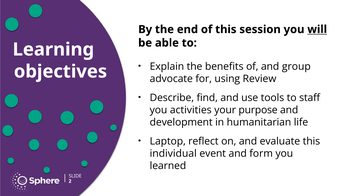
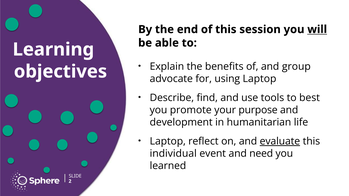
using Review: Review -> Laptop (259, 79)
staff: staff -> best (310, 98)
activities: activities -> promote (191, 110)
evaluate underline: none -> present (280, 141)
form: form -> need (261, 154)
